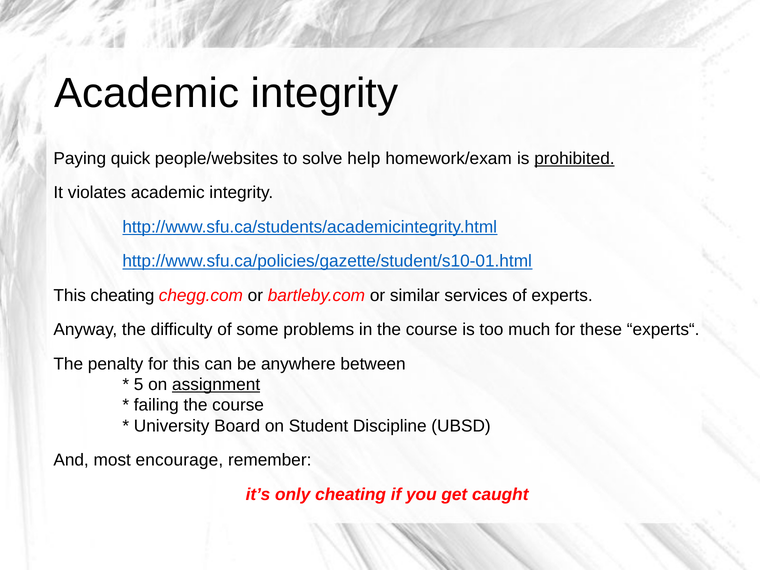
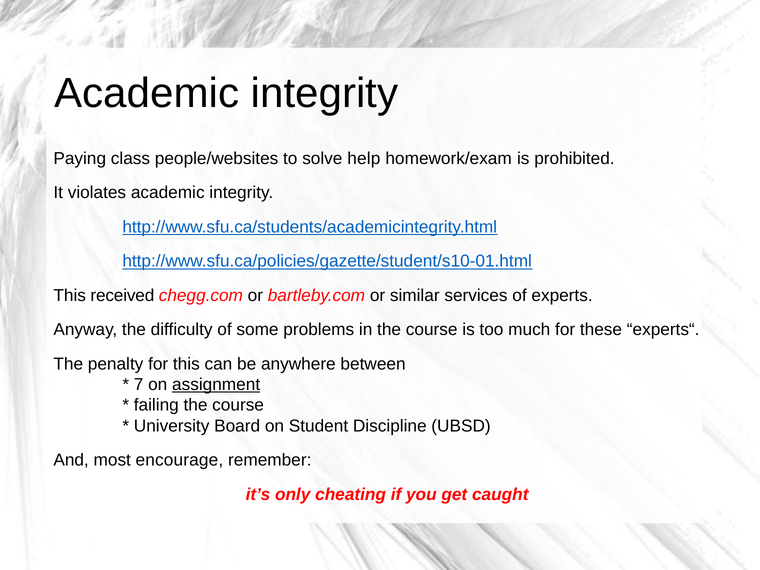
quick: quick -> class (130, 158)
prohibited underline: present -> none (574, 158)
This cheating: cheating -> received (122, 295)
5: 5 -> 7 (139, 385)
